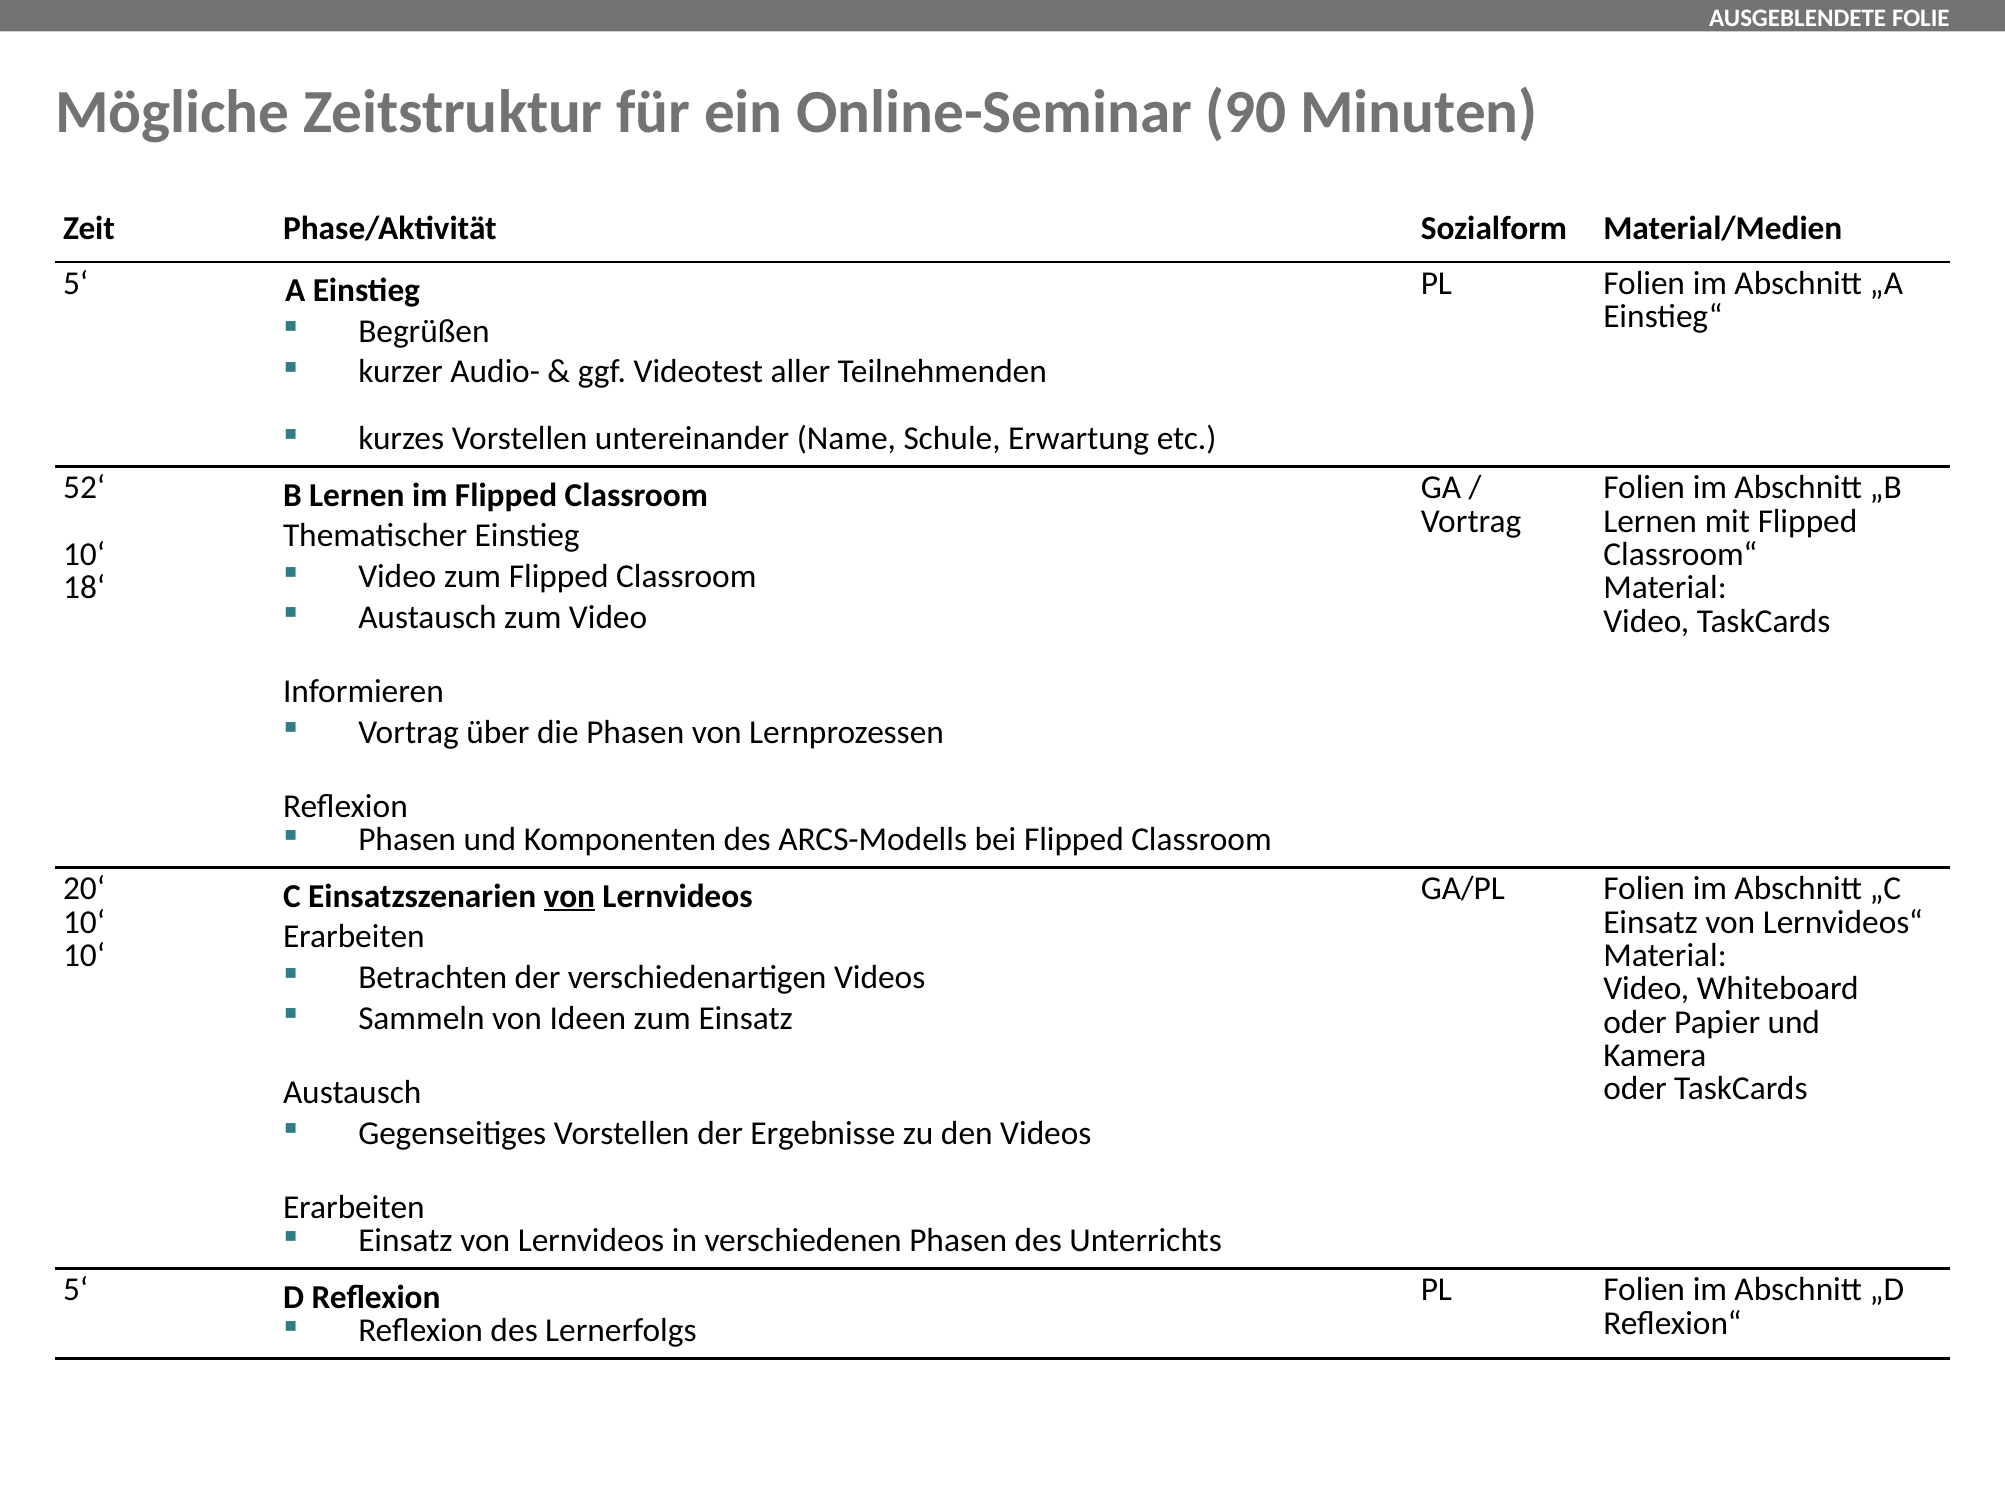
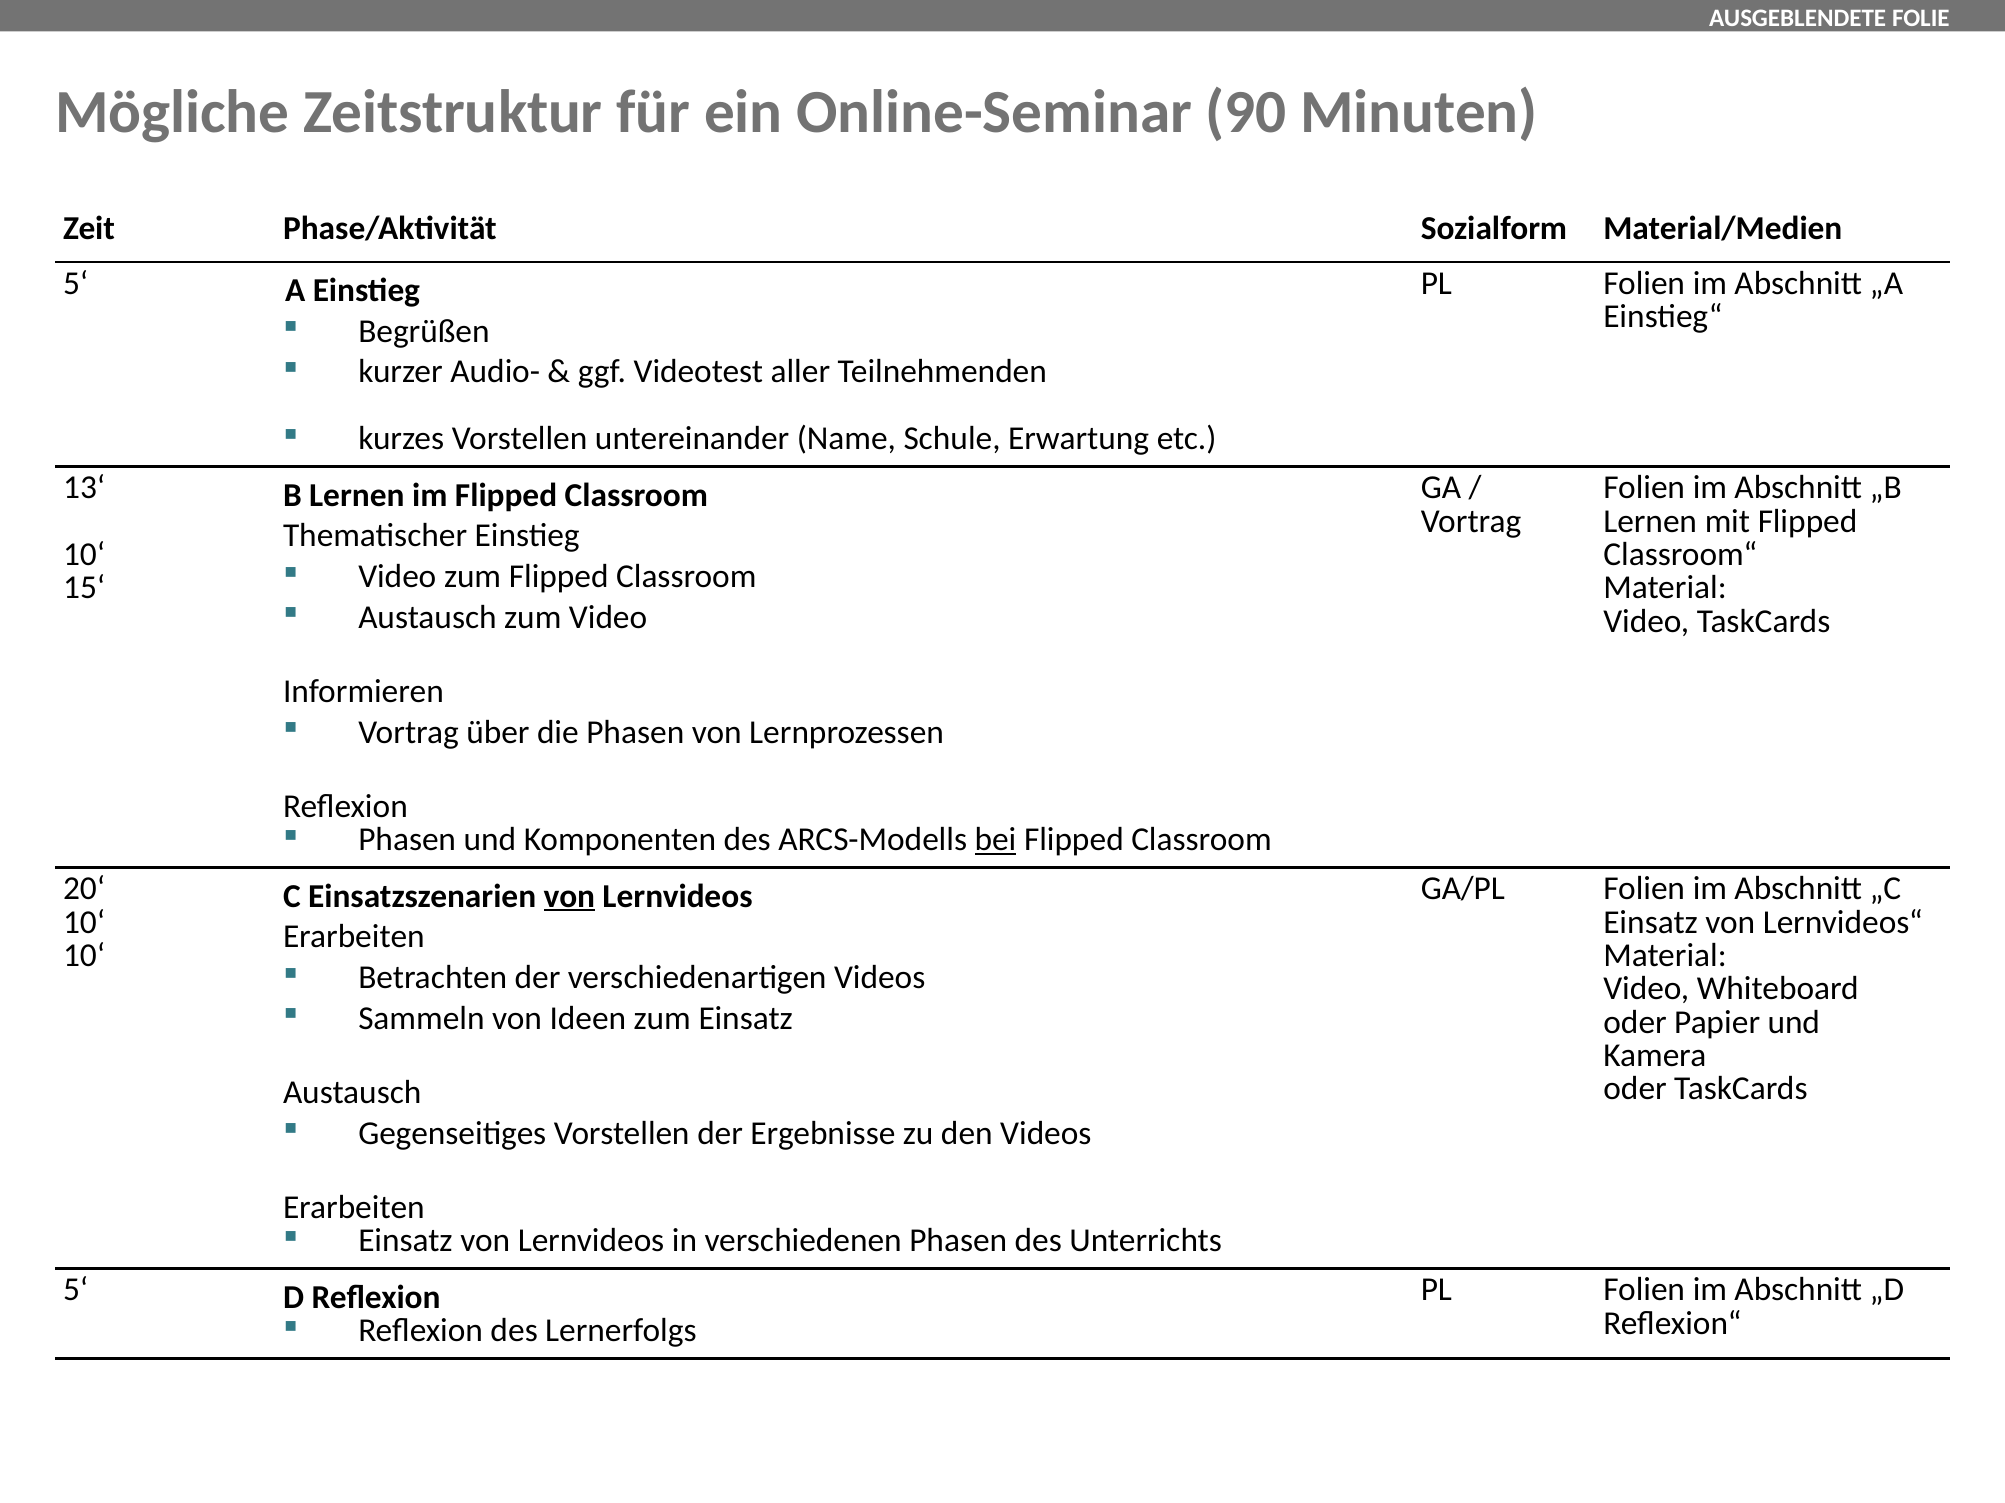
52‘: 52‘ -> 13‘ (84, 488)
18‘: 18‘ -> 15‘ (84, 588)
bei underline: none -> present (996, 840)
